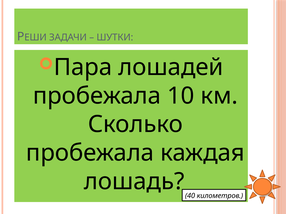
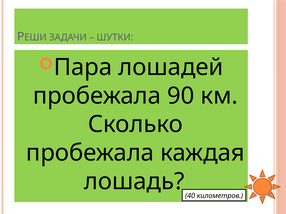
10: 10 -> 90 (181, 96)
